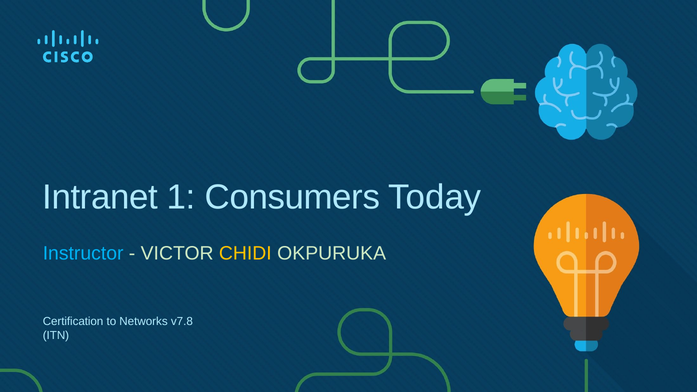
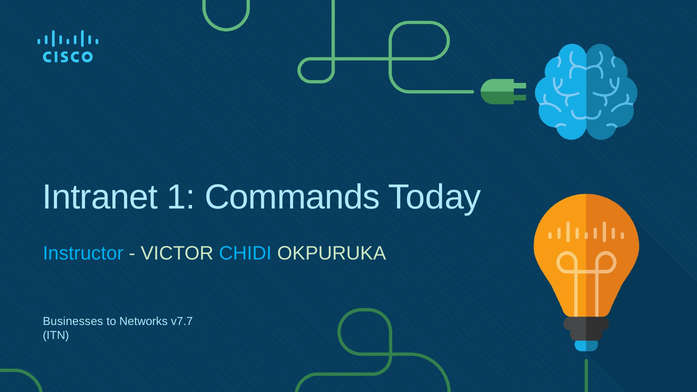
Consumers: Consumers -> Commands (292, 197)
CHIDI colour: yellow -> light blue (245, 253)
Certification: Certification -> Businesses (73, 322)
v7.8: v7.8 -> v7.7 (182, 322)
